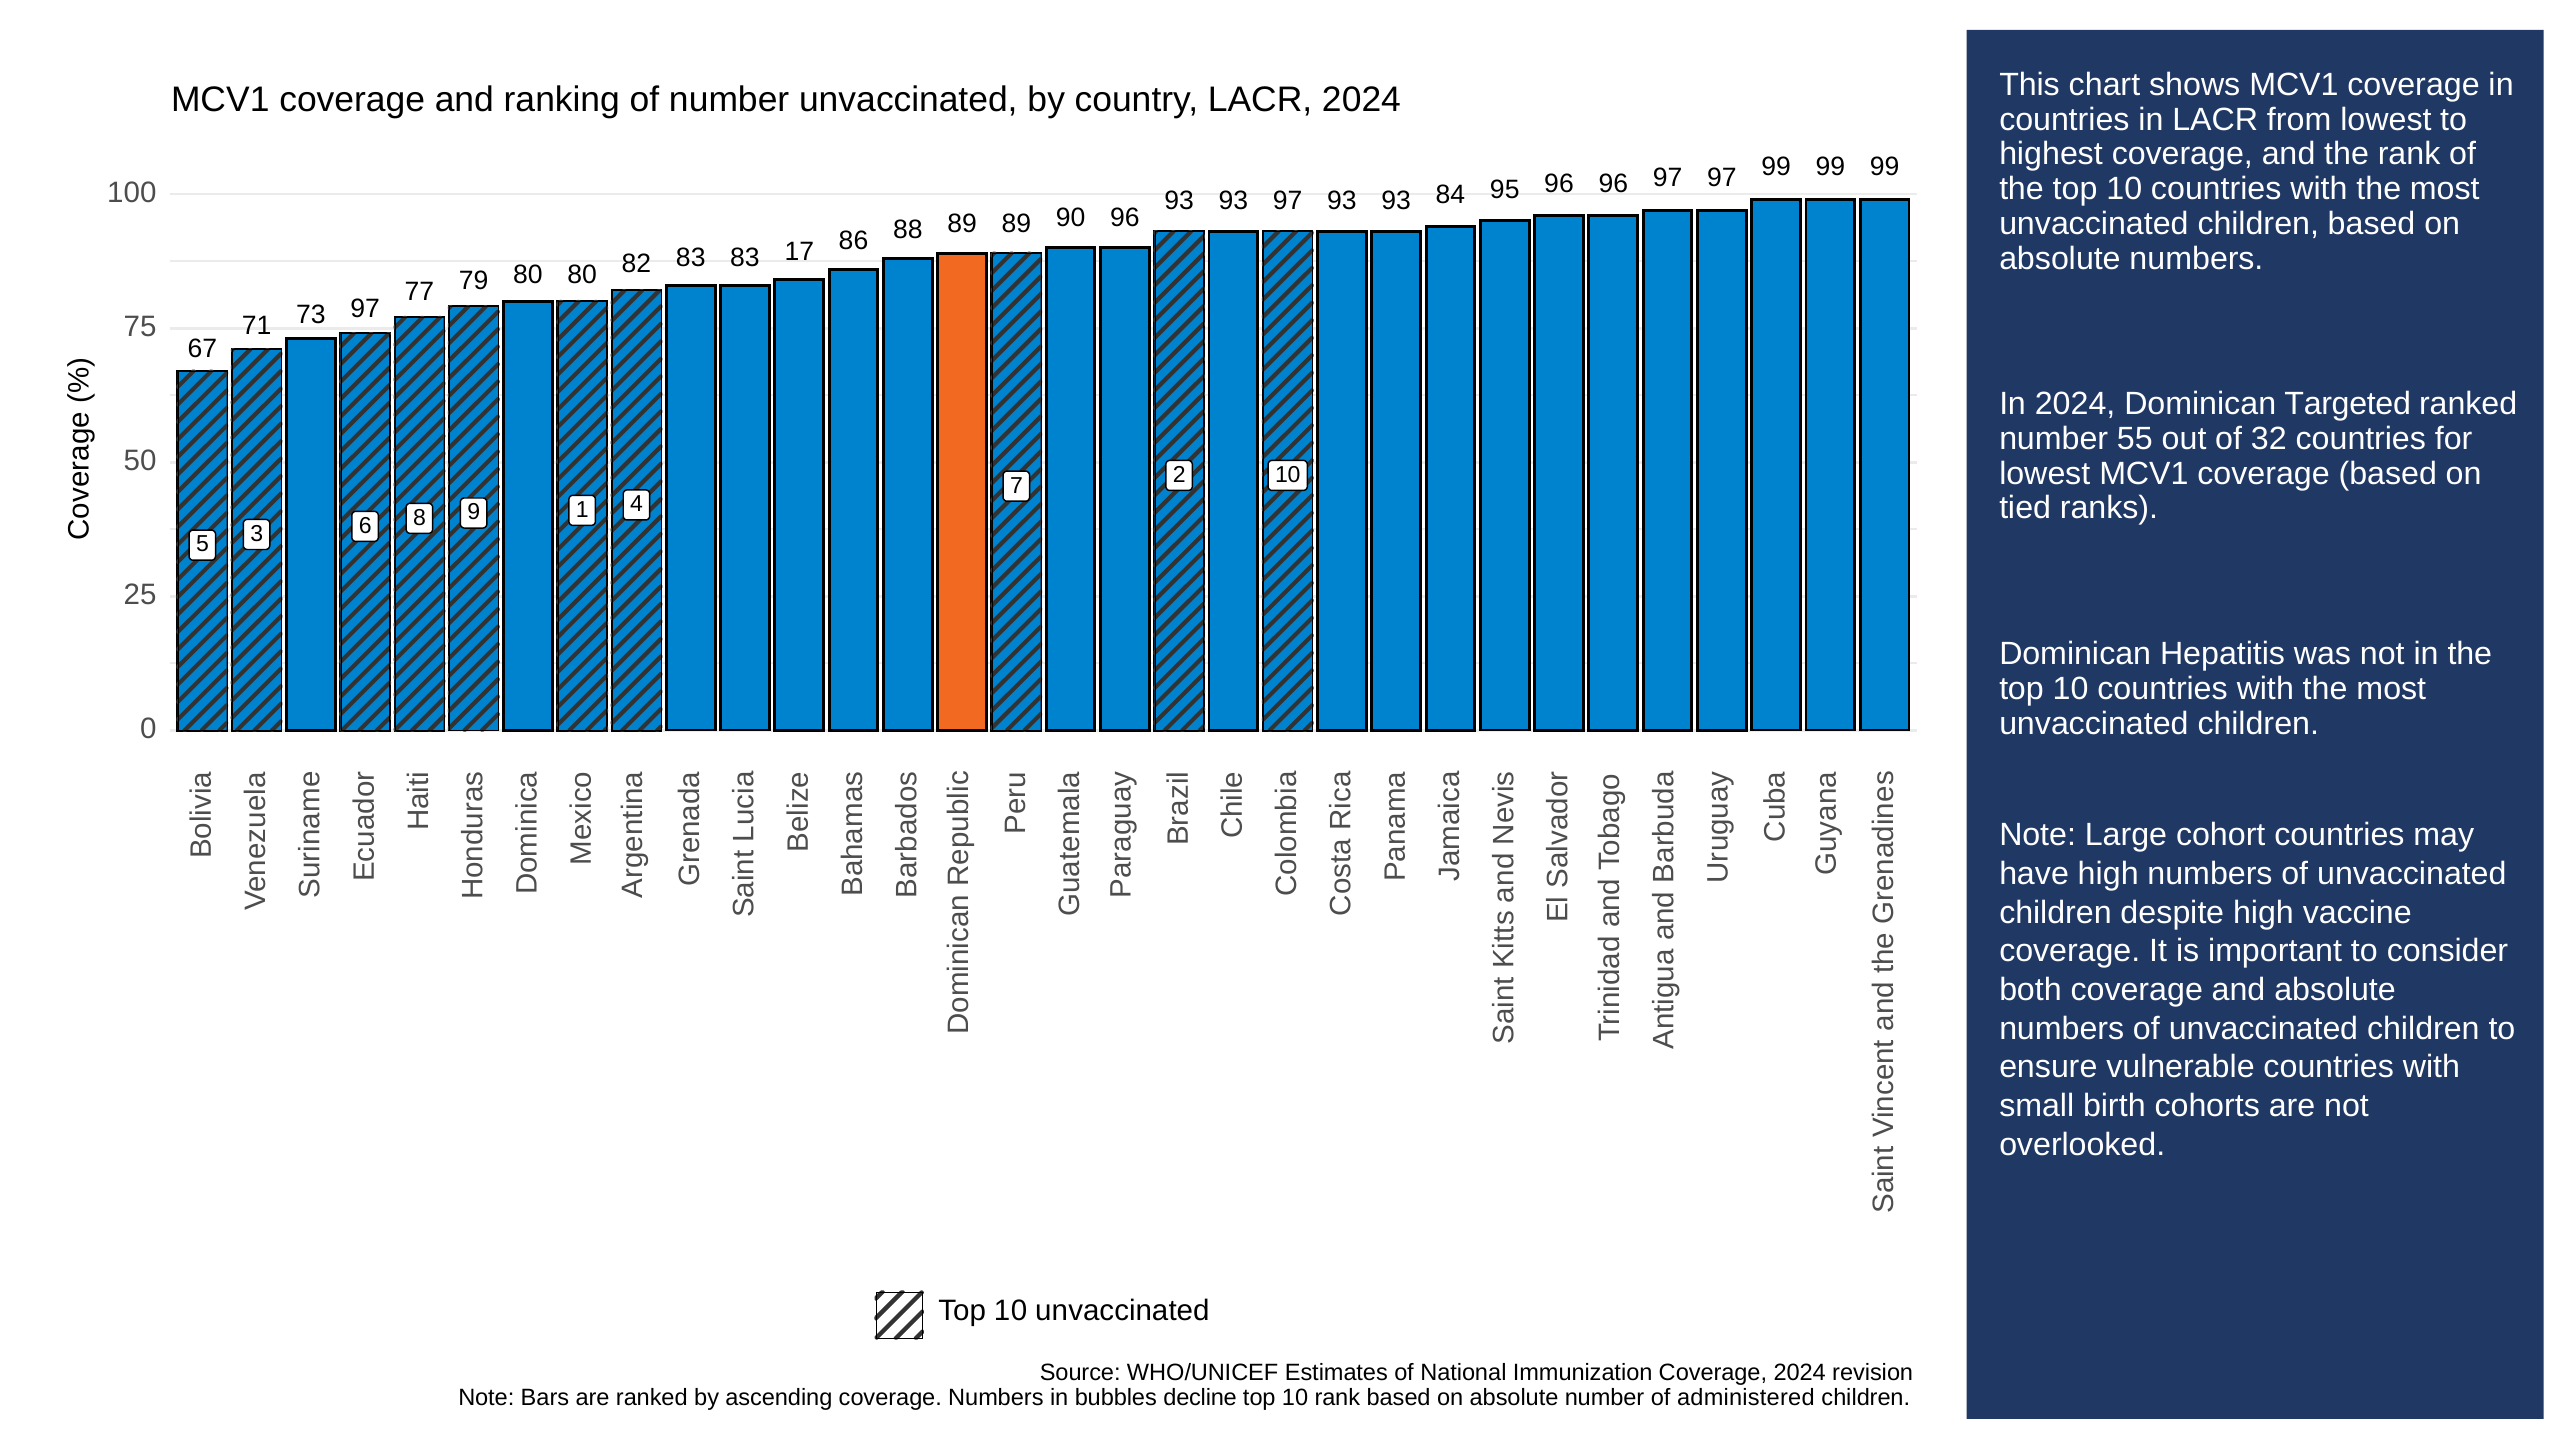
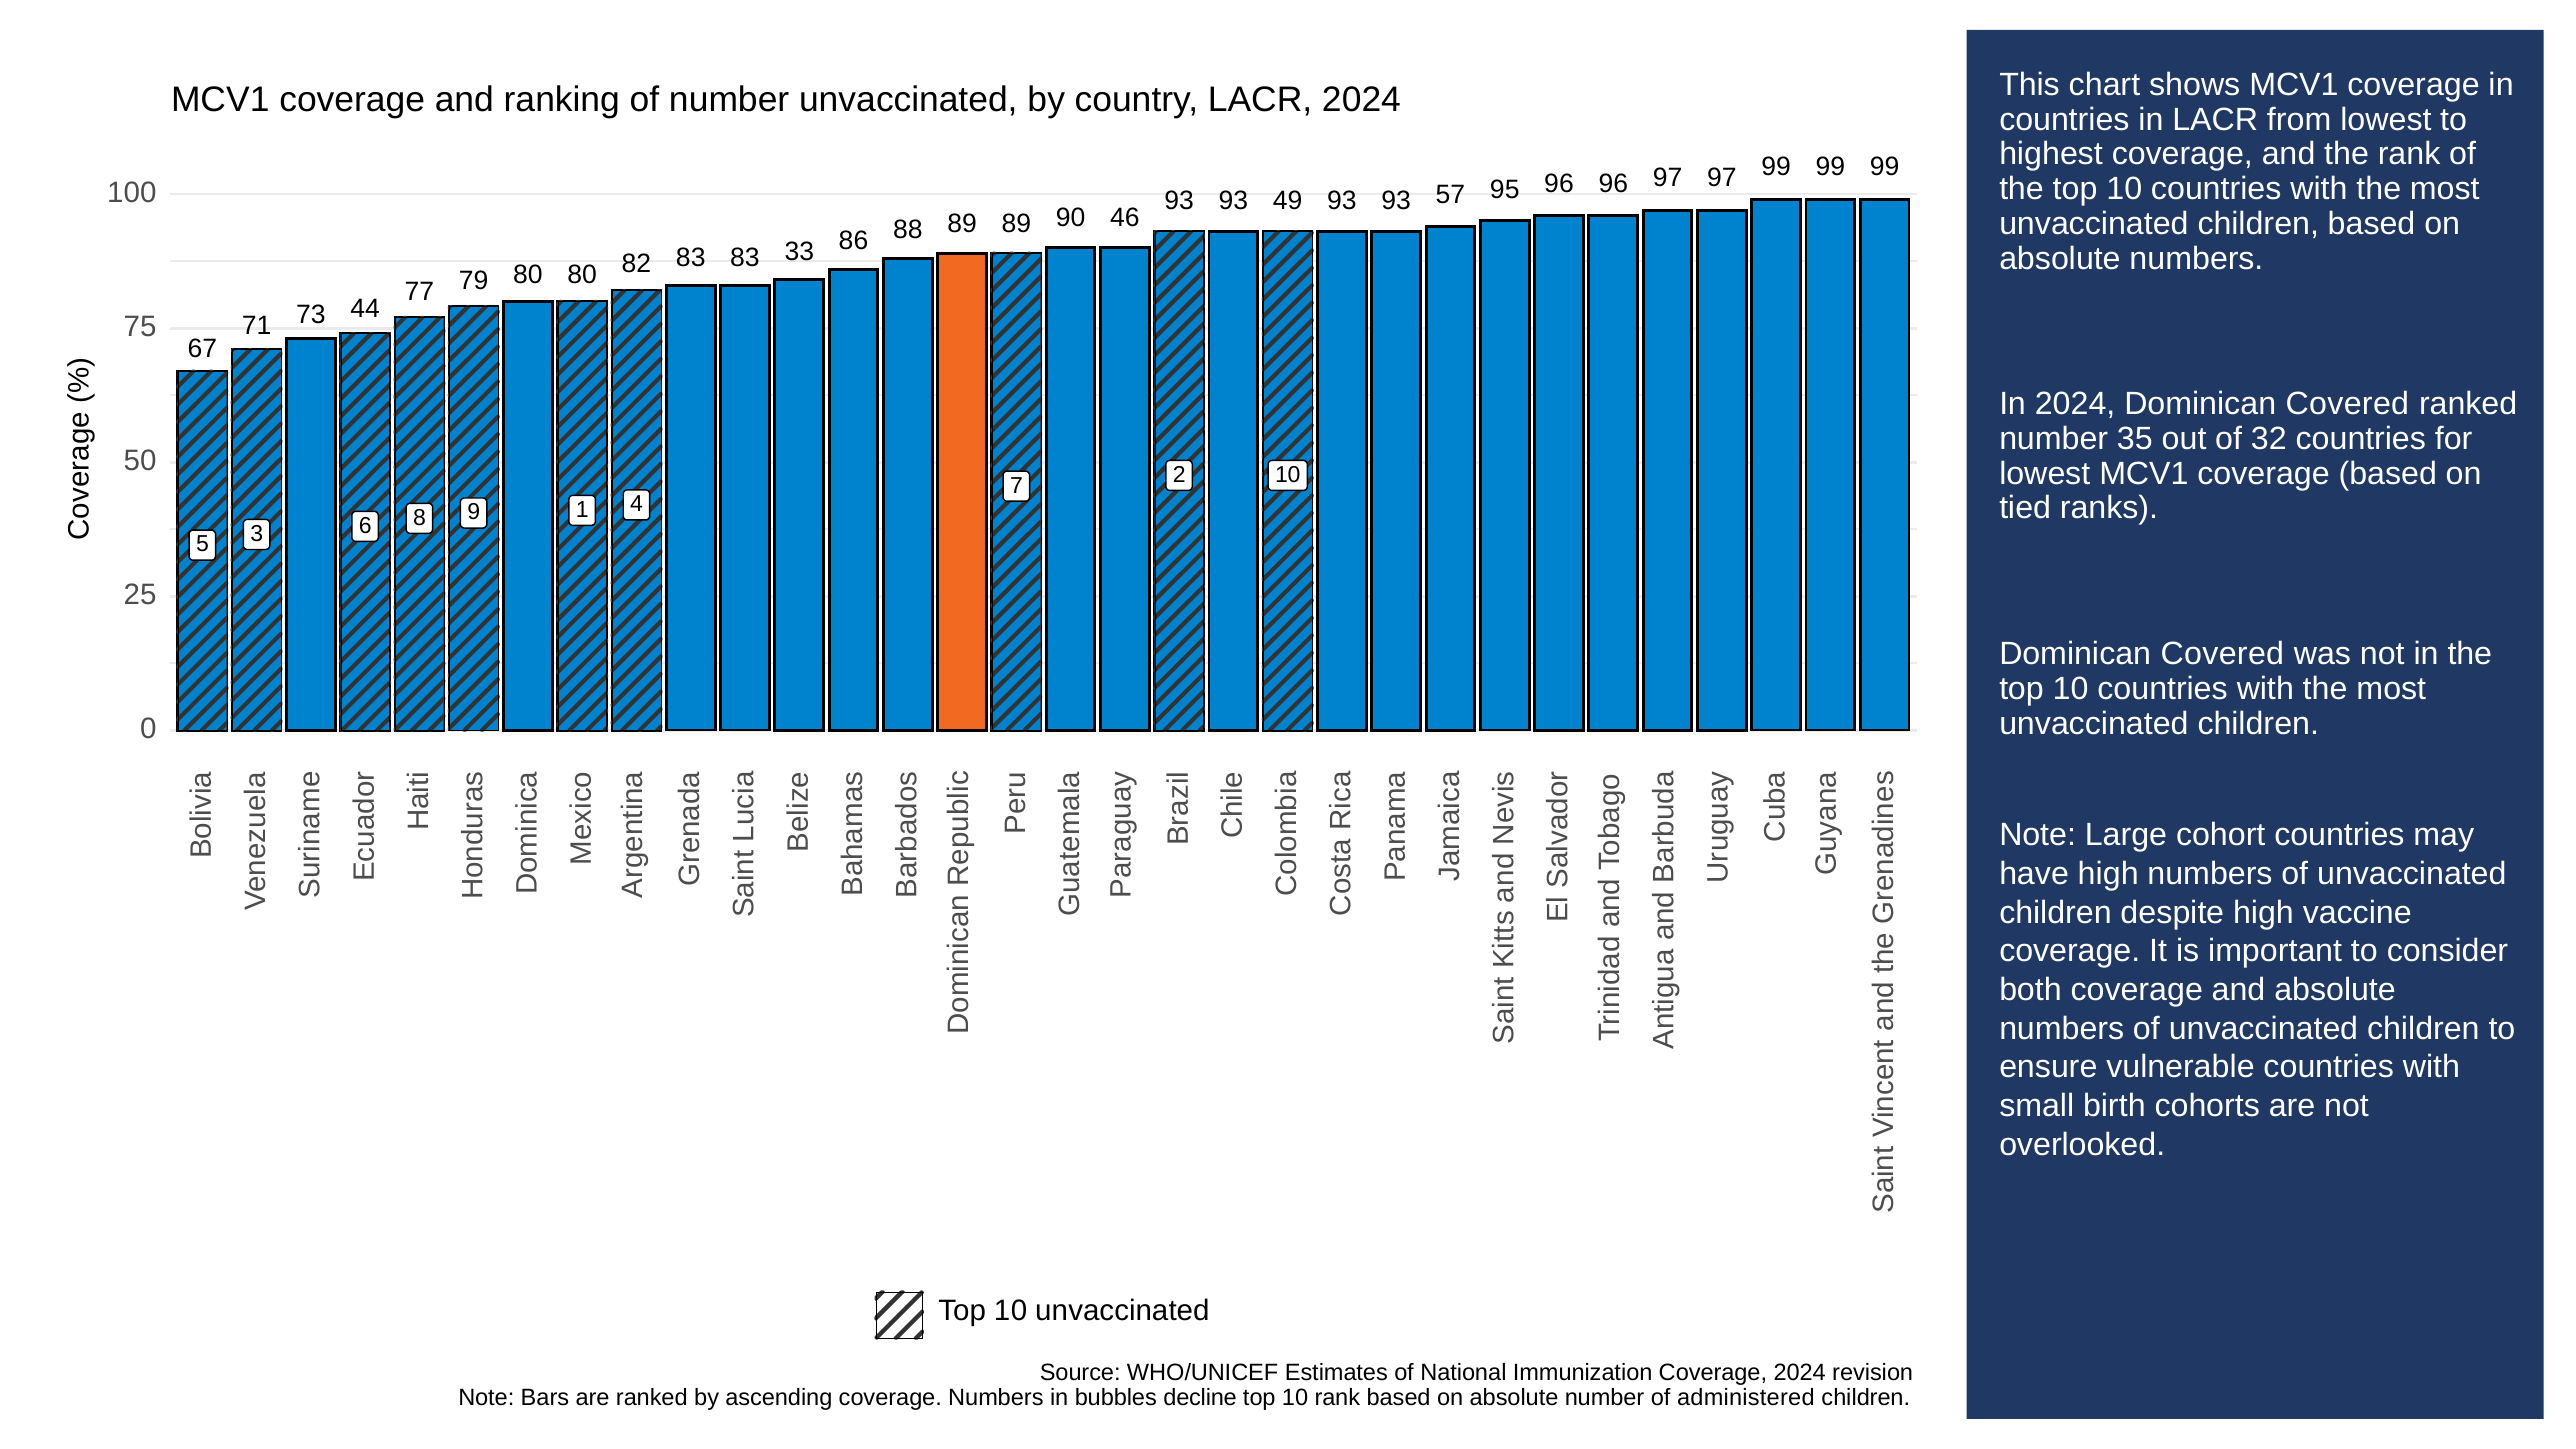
93 97: 97 -> 49 (1288, 201)
84: 84 -> 57 (1450, 195)
90 96: 96 -> 46 (1125, 218)
17: 17 -> 33 (799, 252)
73 97: 97 -> 44 (365, 309)
2024 Dominican Targeted: Targeted -> Covered (2347, 404)
55: 55 -> 35 (2135, 439)
Hepatitis: Hepatitis -> Covered (2222, 654)
